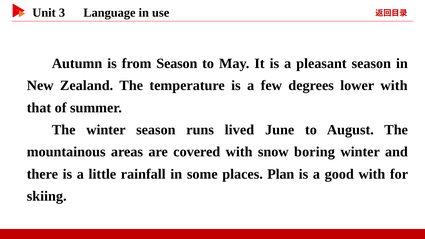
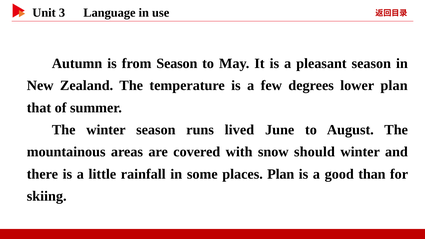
lower with: with -> plan (394, 86)
boring: boring -> should (314, 152)
good with: with -> than (372, 174)
